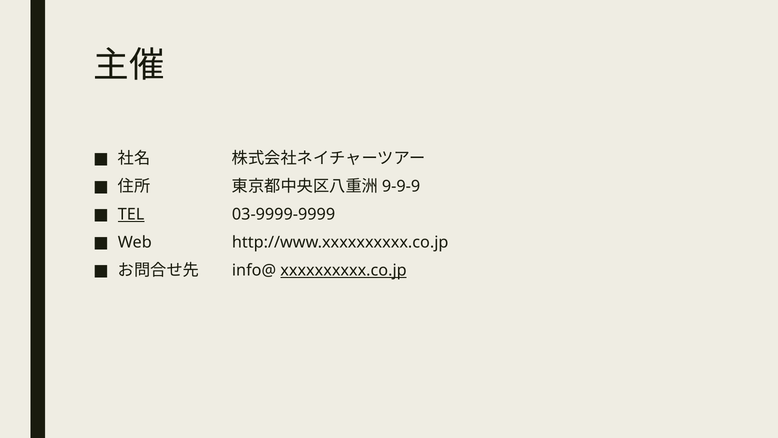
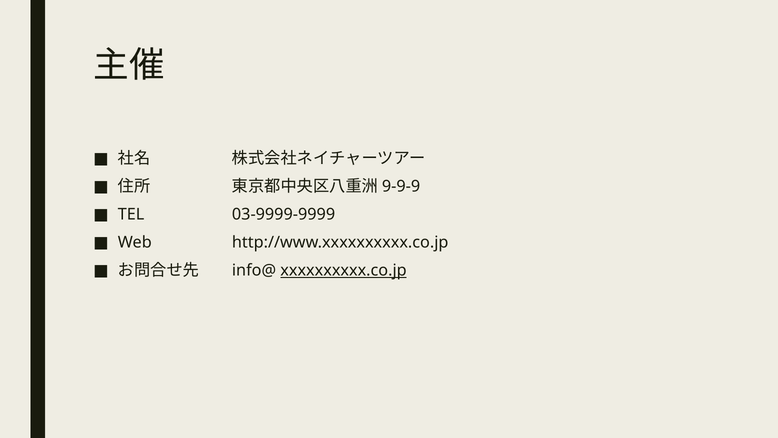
TEL underline: present -> none (131, 214)
